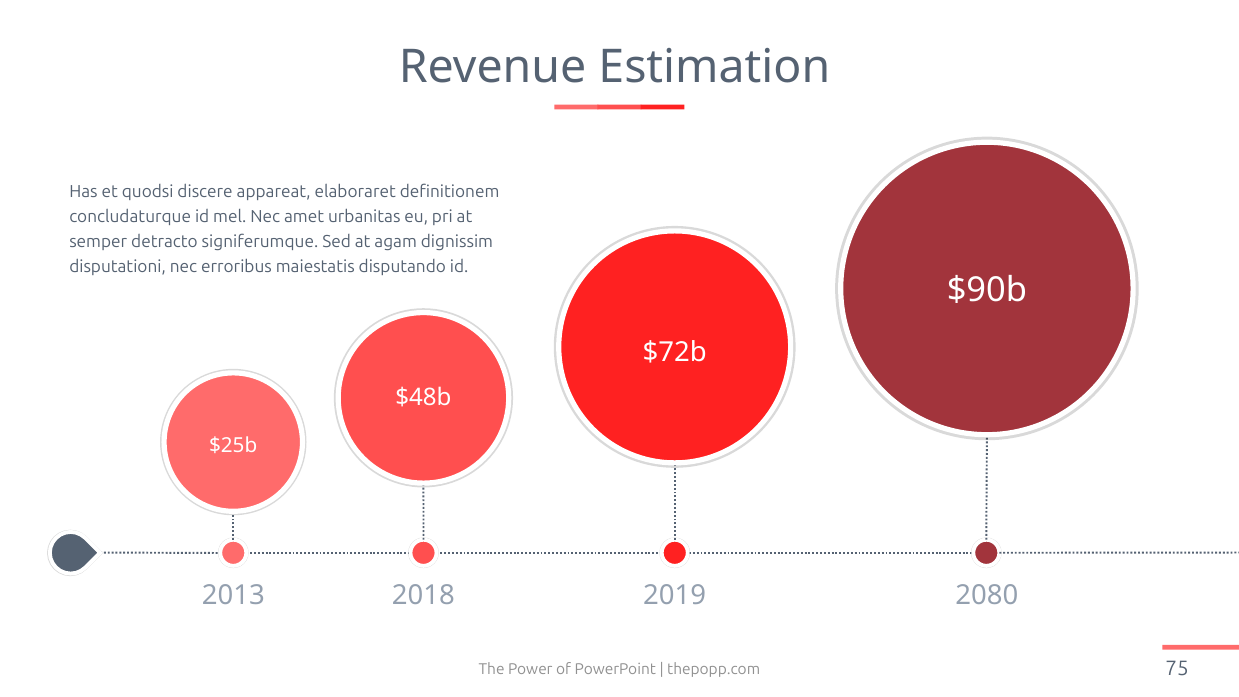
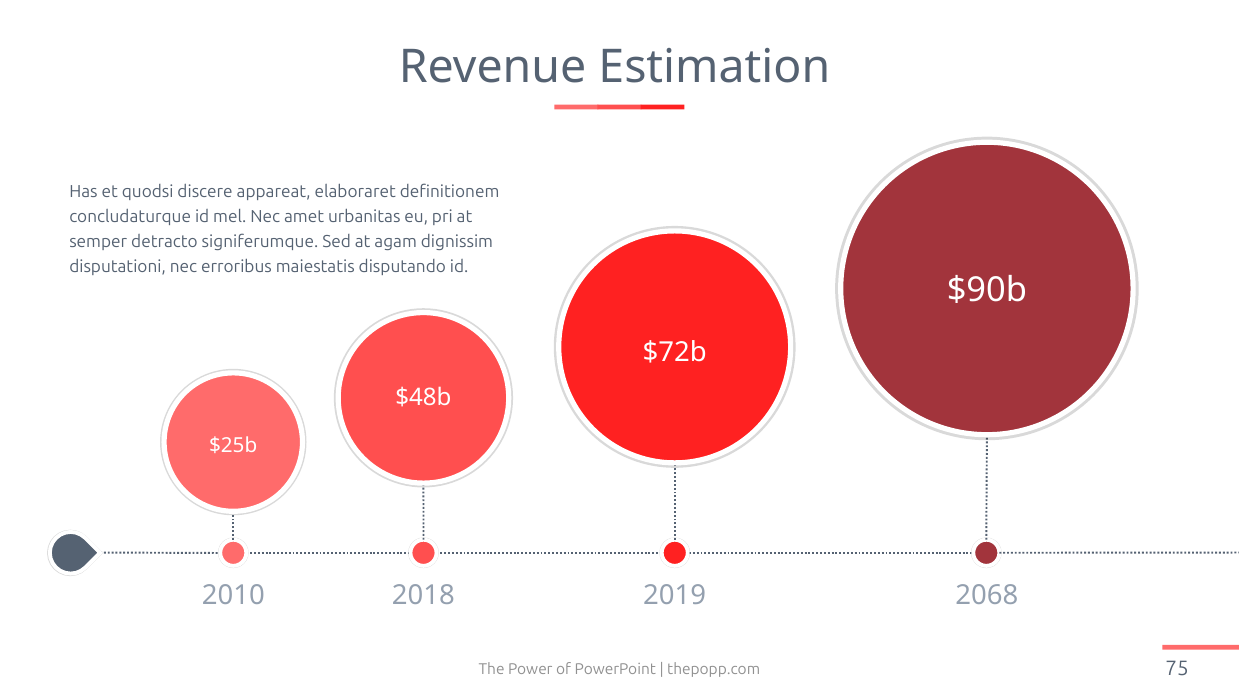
2013: 2013 -> 2010 (233, 595)
2080: 2080 -> 2068 (987, 595)
